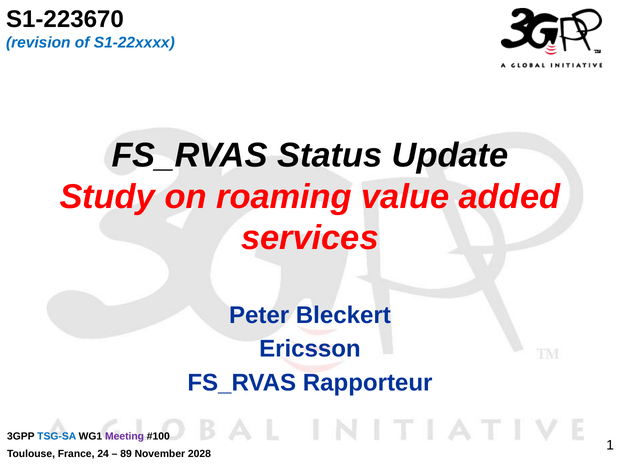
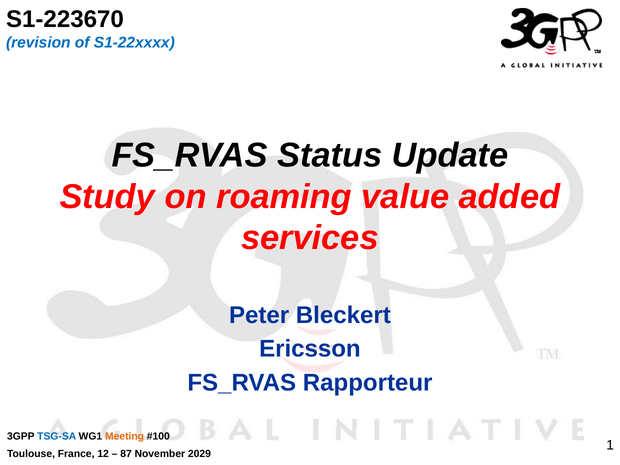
Meeting colour: purple -> orange (125, 436)
24: 24 -> 12 (103, 454)
89: 89 -> 87 (126, 454)
2028: 2028 -> 2029 (199, 454)
